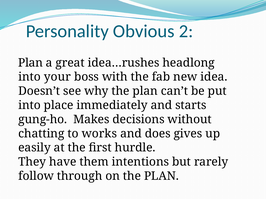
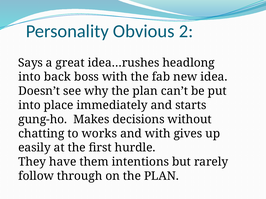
Plan: Plan -> Says (31, 63)
your: your -> back (57, 77)
and does: does -> with (158, 134)
